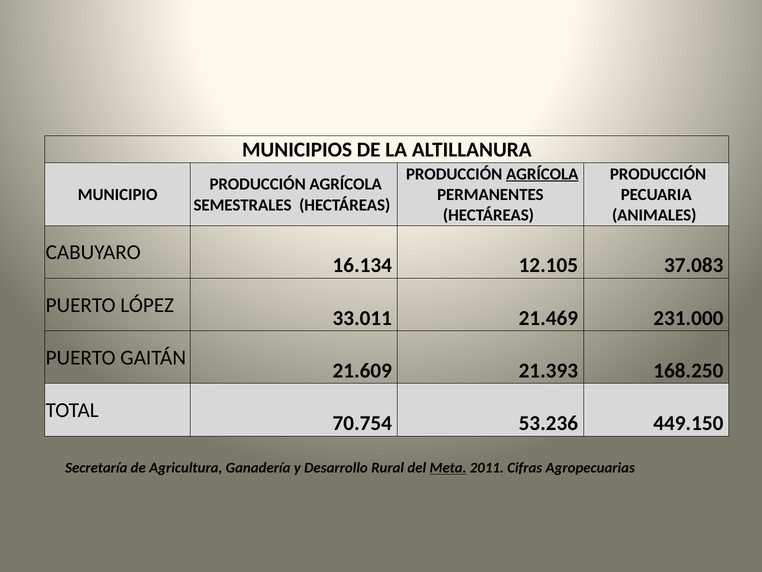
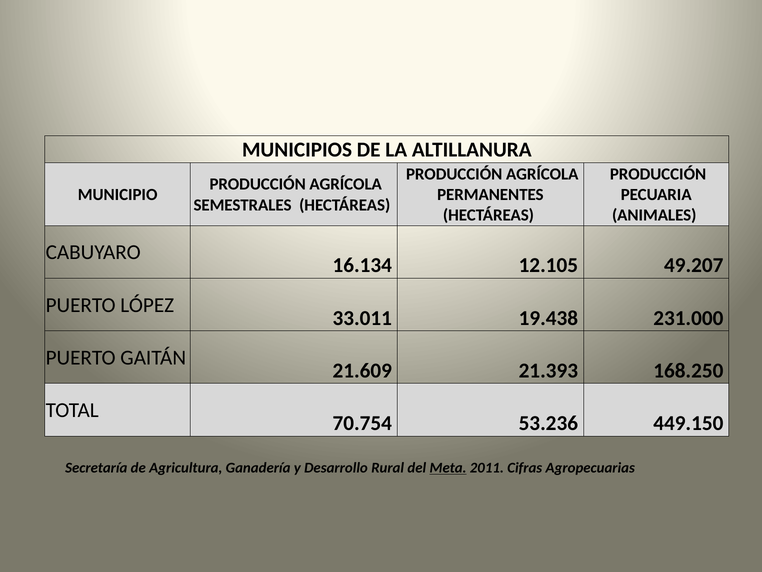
AGRÍCOLA underline: present -> none (542, 174)
37.083: 37.083 -> 49.207 (694, 265)
21.469: 21.469 -> 19.438 (548, 318)
